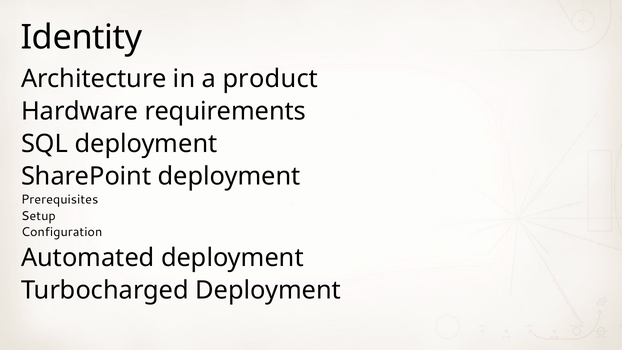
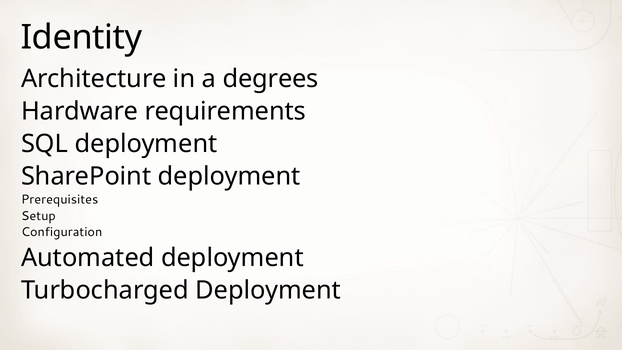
product: product -> degrees (271, 79)
